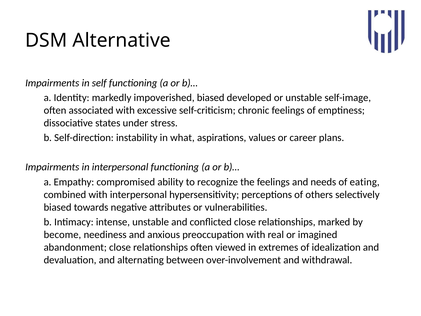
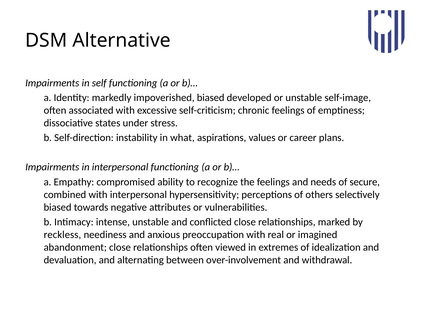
eating: eating -> secure (365, 182)
become: become -> reckless (62, 234)
